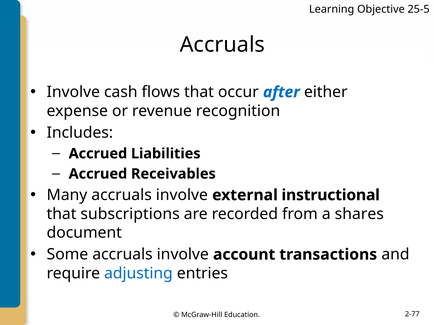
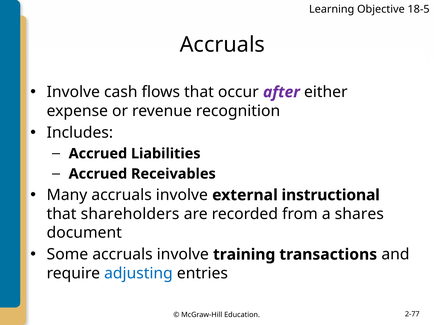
25-5: 25-5 -> 18-5 (419, 9)
after colour: blue -> purple (281, 92)
subscriptions: subscriptions -> shareholders (130, 214)
account: account -> training (244, 255)
